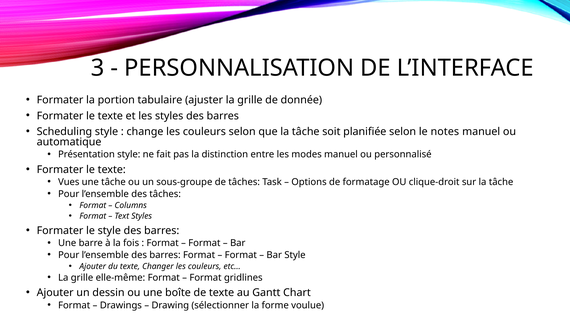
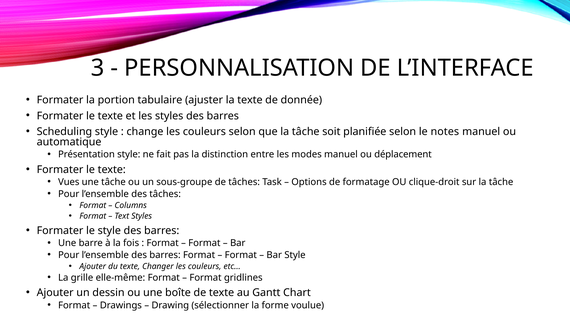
ajuster la grille: grille -> texte (250, 100)
personnalisé: personnalisé -> déplacement (403, 154)
